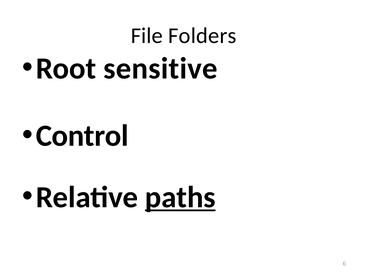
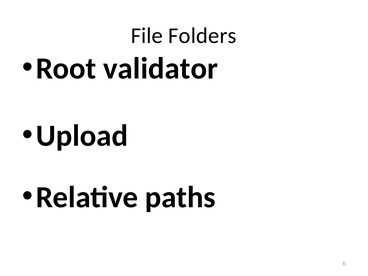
sensitive: sensitive -> validator (161, 68)
Control: Control -> Upload (82, 136)
paths underline: present -> none (180, 197)
